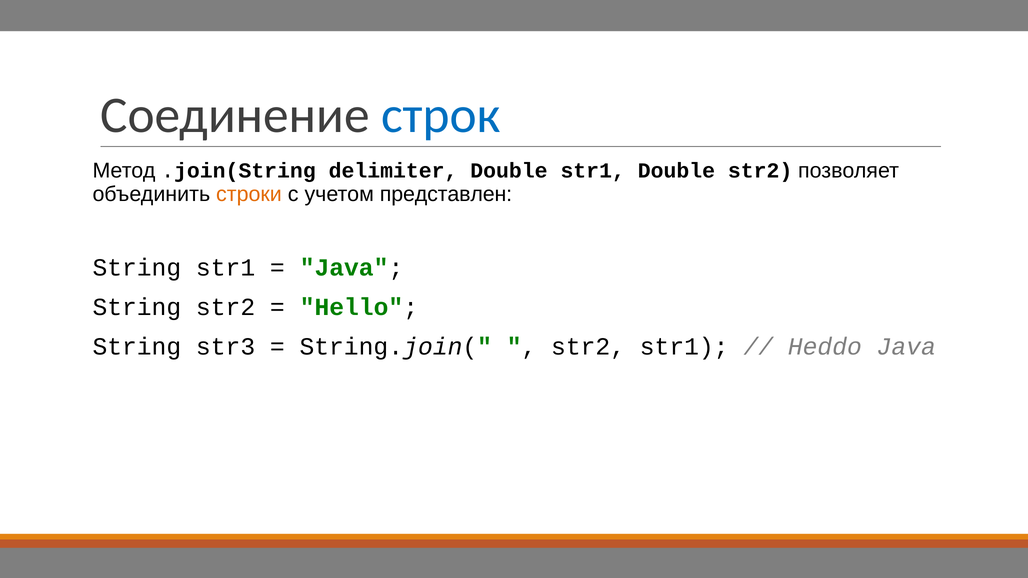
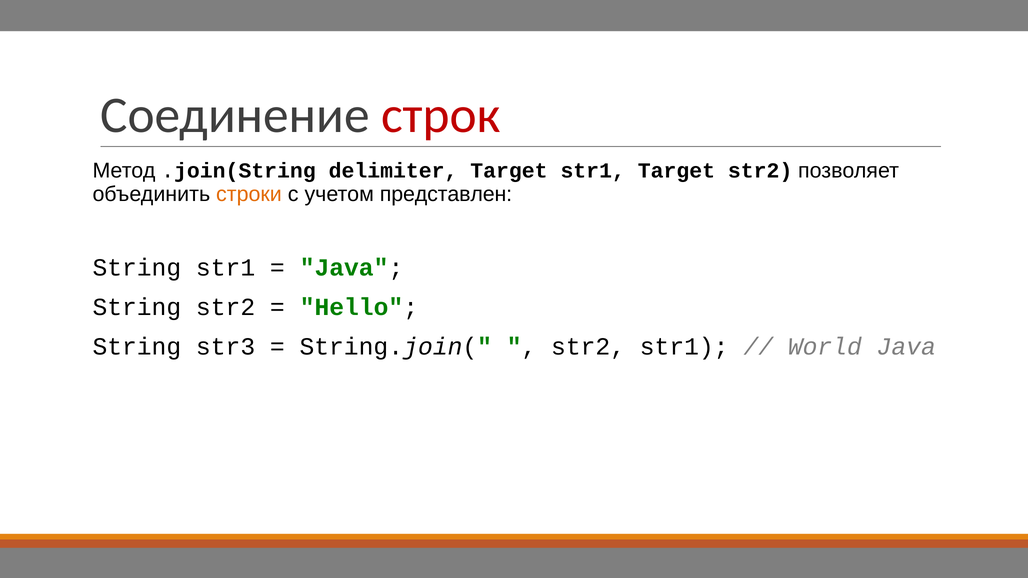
строк colour: blue -> red (441, 115)
delimiter Double: Double -> Target (509, 171)
str1 Double: Double -> Target (676, 171)
Heddo: Heddo -> World (825, 347)
